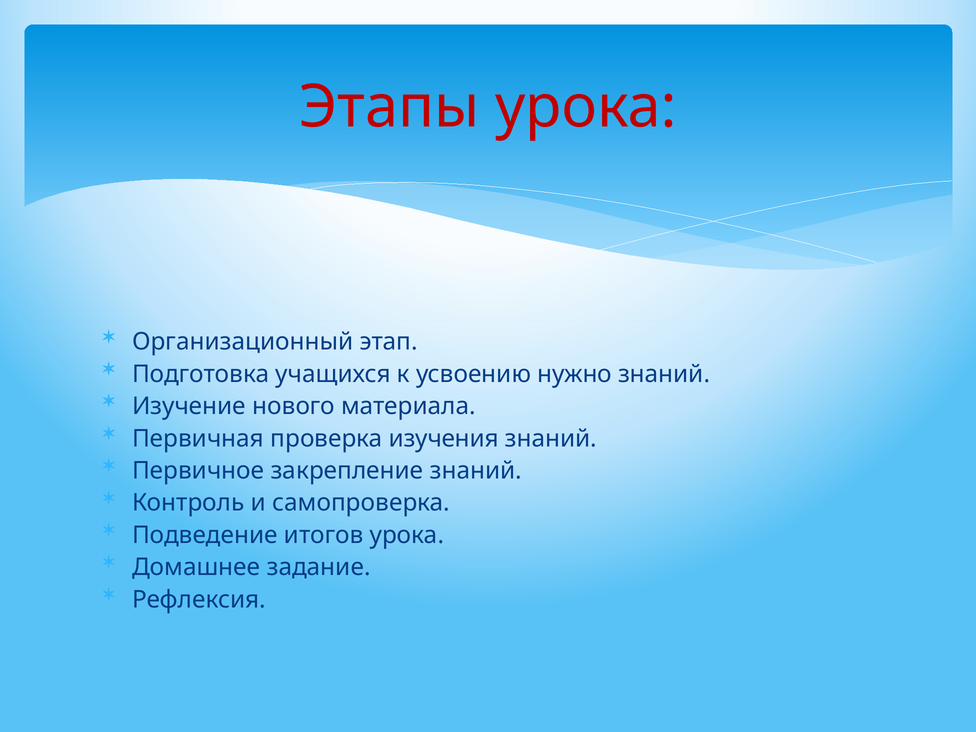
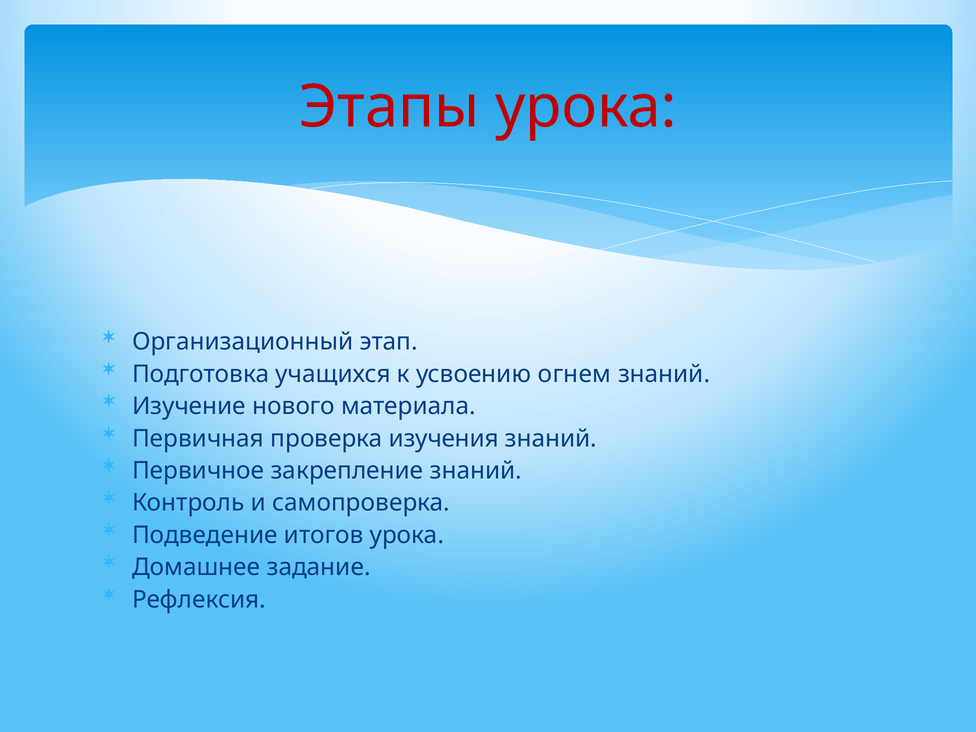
нужно: нужно -> огнем (574, 374)
